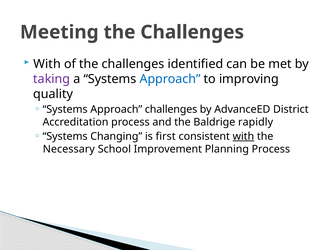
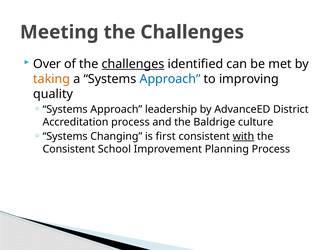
With: With -> Over (47, 64)
challenges underline: none -> present (133, 64)
taking colour: purple -> orange (52, 79)
Approach challenges: challenges -> leadership (171, 109)
rapidly: rapidly -> culture (256, 122)
Necessary: Necessary -> Consistent (69, 149)
